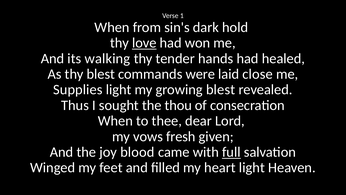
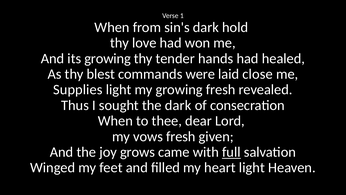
love underline: present -> none (144, 43)
its walking: walking -> growing (108, 58)
growing blest: blest -> fresh (221, 90)
the thou: thou -> dark (178, 105)
blood: blood -> grows (137, 152)
